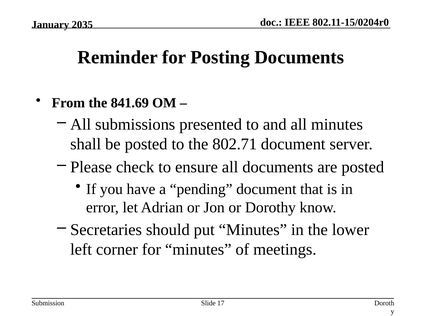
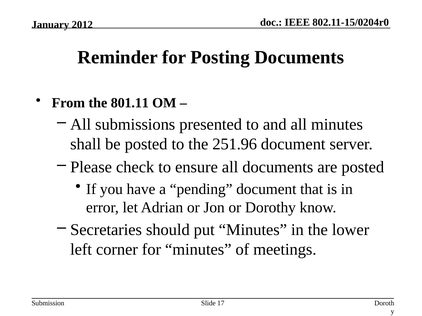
2035: 2035 -> 2012 (82, 25)
841.69: 841.69 -> 801.11 (130, 103)
802.71: 802.71 -> 251.96 (235, 144)
